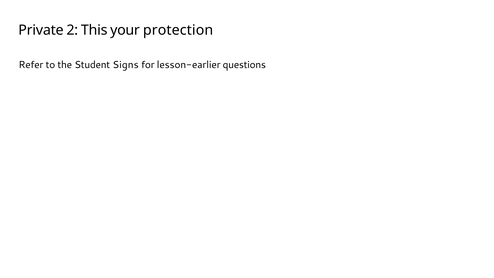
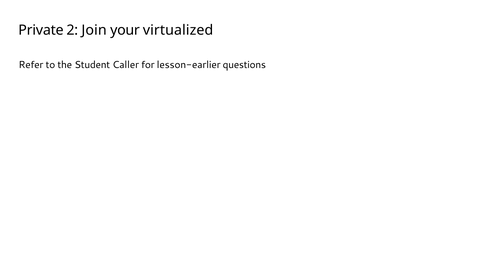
This: This -> Join (94, 30)
protection: protection -> virtualized (178, 30)
Signs: Signs -> Caller (126, 65)
